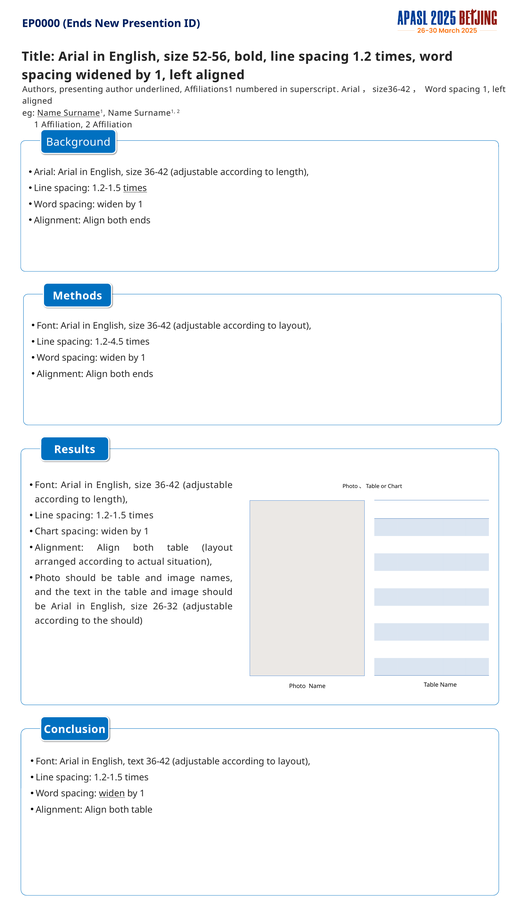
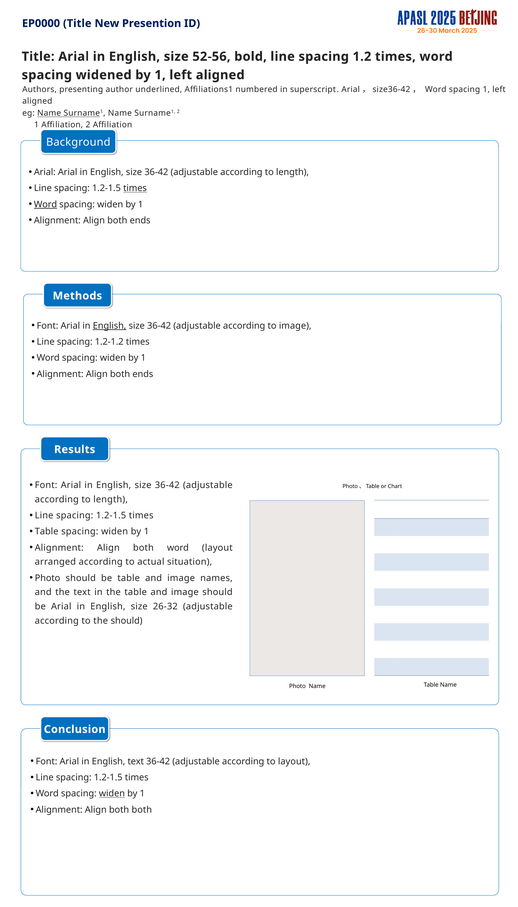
EP0000 Ends: Ends -> Title (77, 23)
Word underline: none -> present (45, 204)
English underline: none -> present (110, 326)
layout: layout -> image (295, 326)
1.2-4.5: 1.2-4.5 -> 1.2-1.2 (109, 342)
Chart: Chart -> Table (47, 531)
table: table -> word (178, 547)
table: table -> both (142, 809)
